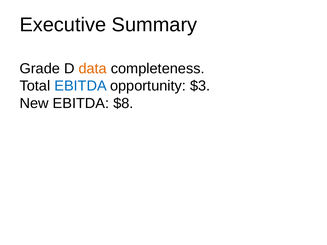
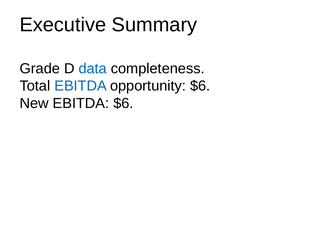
data colour: orange -> blue (93, 69)
opportunity $3: $3 -> $6 (200, 86)
EBITDA $8: $8 -> $6 (123, 103)
